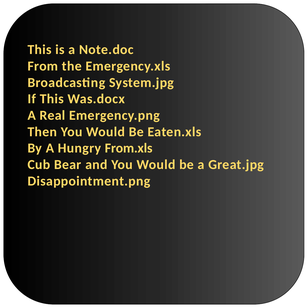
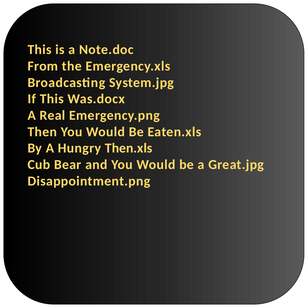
From.xls: From.xls -> Then.xls (129, 148)
